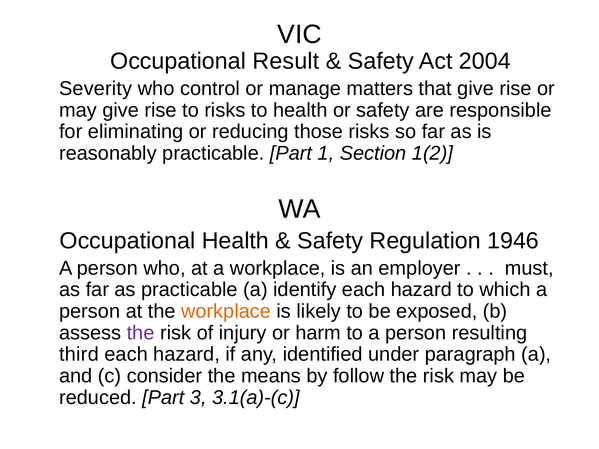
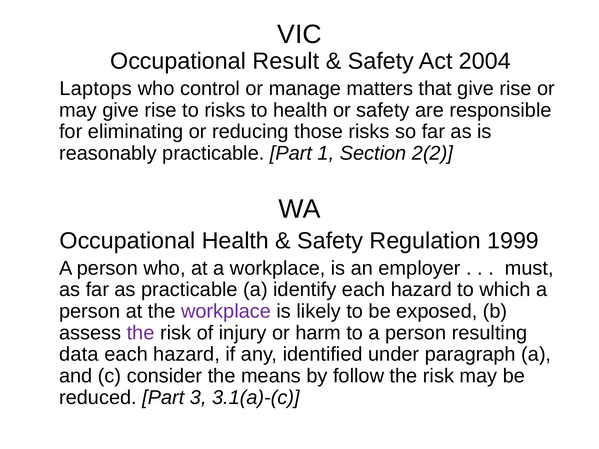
Severity: Severity -> Laptops (96, 89)
1(2: 1(2 -> 2(2 (432, 153)
1946: 1946 -> 1999 (513, 241)
workplace colour: orange -> purple (226, 311)
third: third -> data (79, 355)
